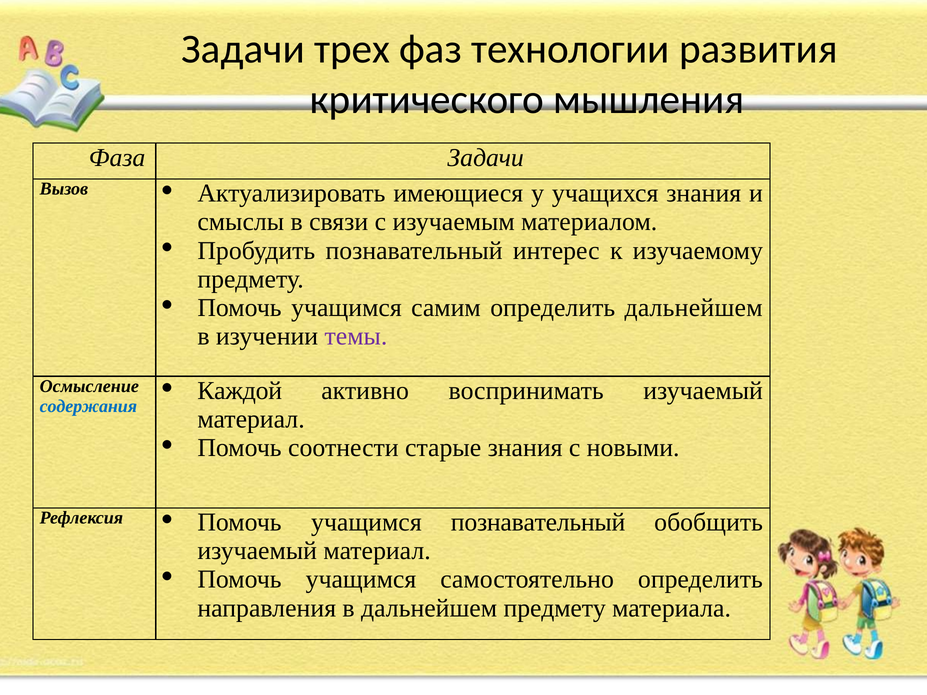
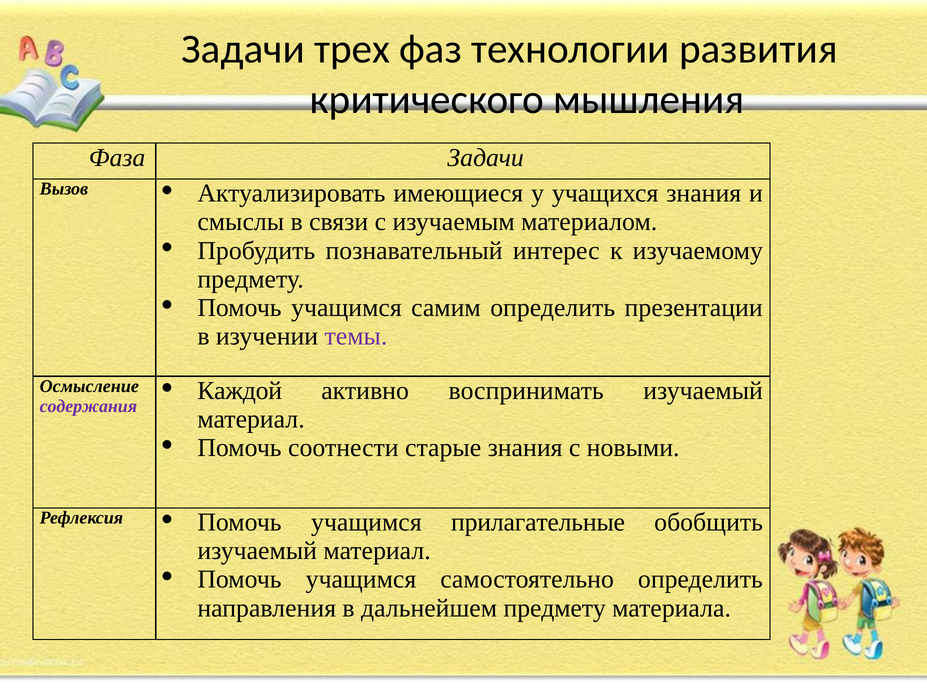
определить дальнейшем: дальнейшем -> презентации (694, 308)
содержания colour: blue -> purple (88, 406)
учащимся познавательный: познавательный -> прилагательные (538, 523)
